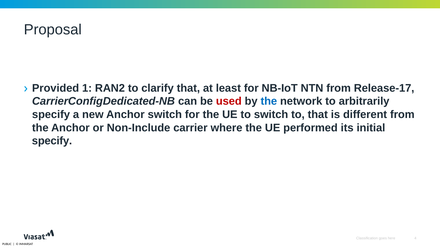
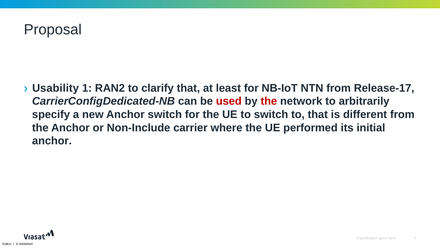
Provided: Provided -> Usability (56, 88)
the colour: blue -> red (269, 101)
specify: specify -> anchor (52, 141)
